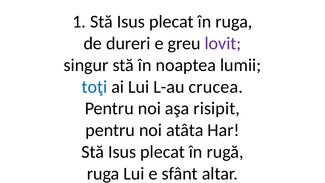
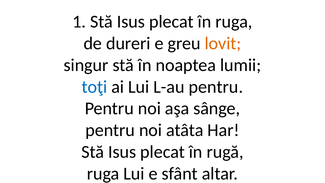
lovit colour: purple -> orange (223, 43)
L-au crucea: crucea -> pentru (216, 87)
risipit: risipit -> sânge (217, 108)
